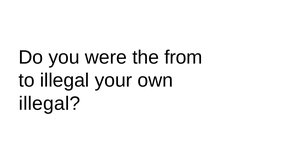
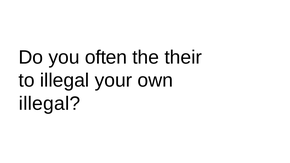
were: were -> often (106, 57)
from: from -> their (183, 57)
